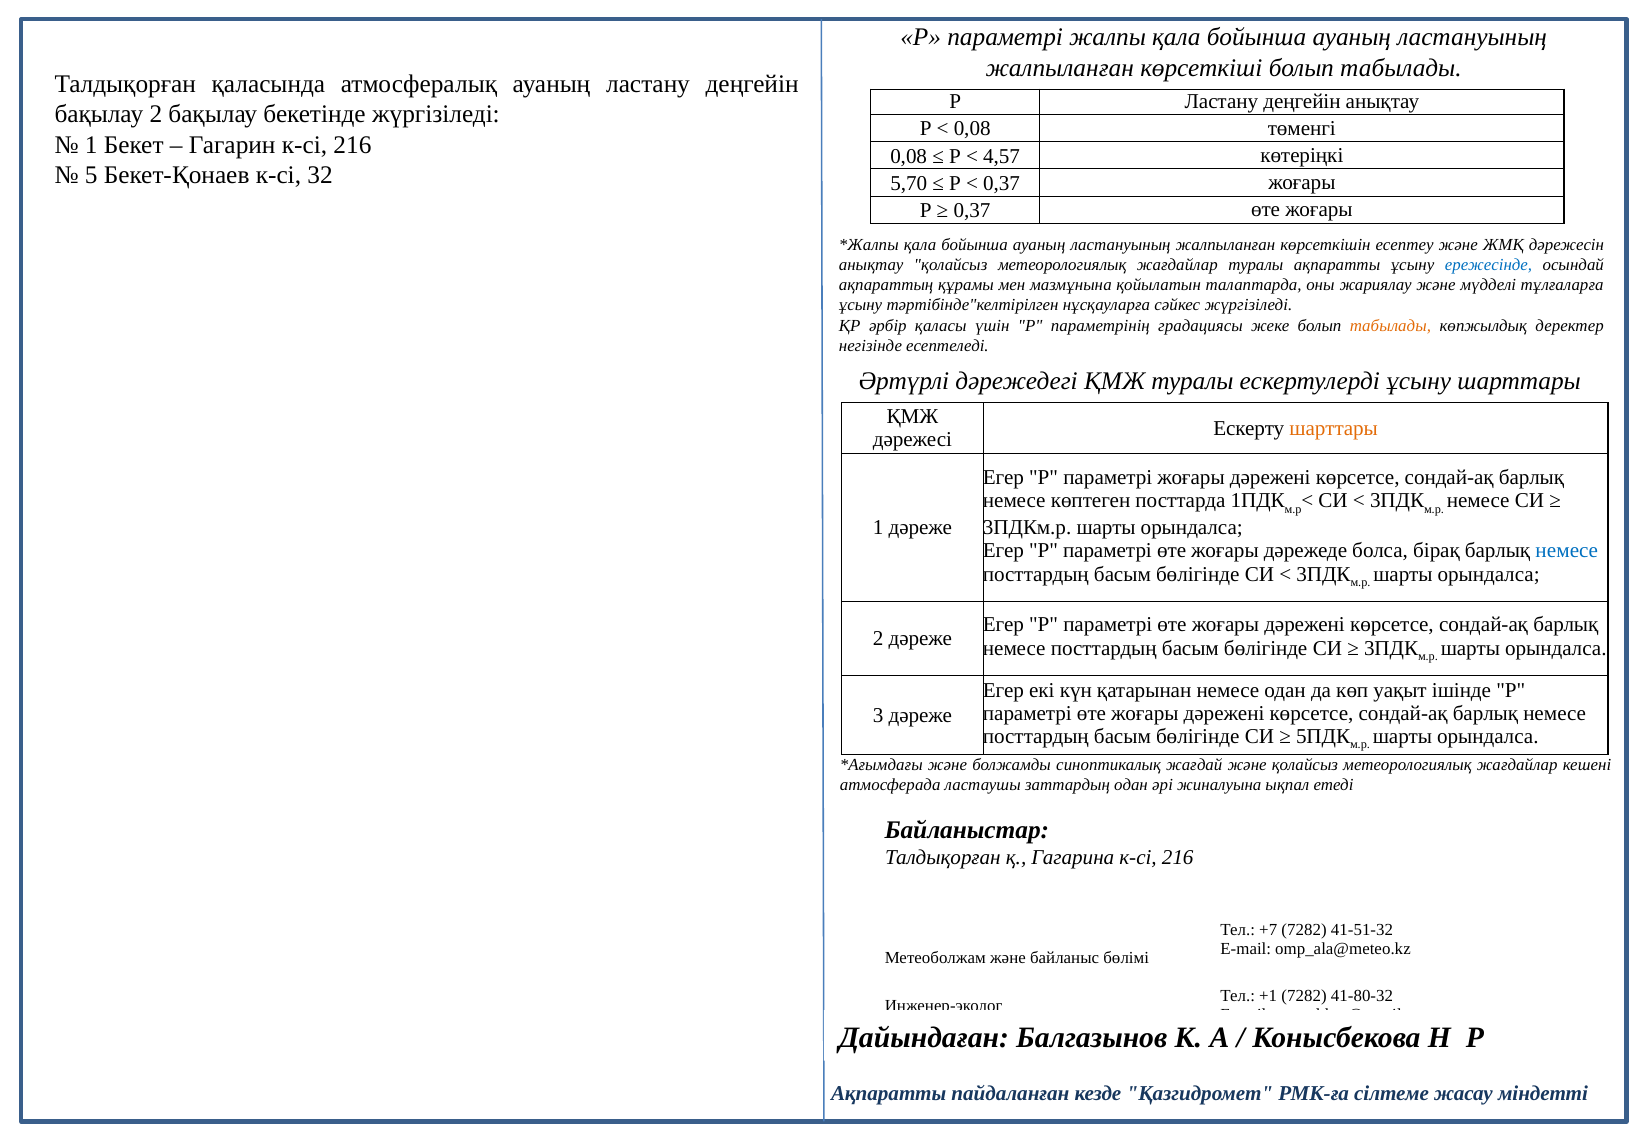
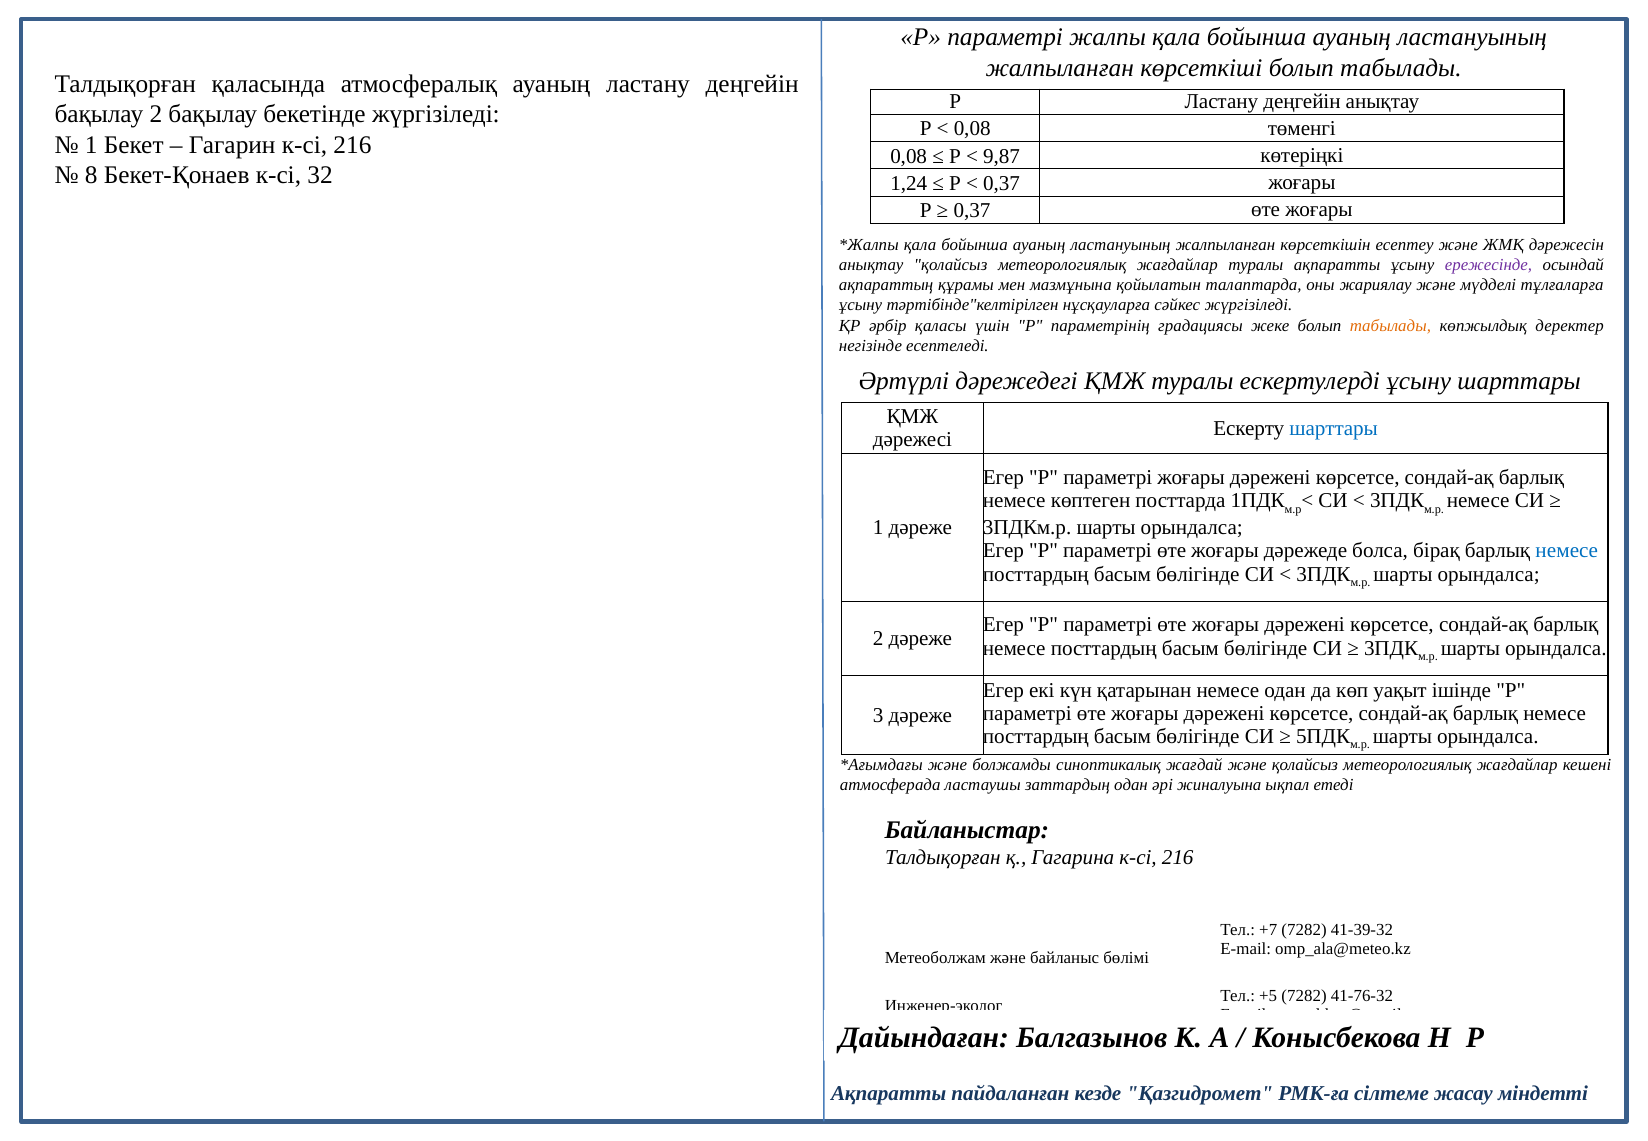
4,57: 4,57 -> 9,87 (1002, 156)
5: 5 -> 8 (91, 175)
5,70: 5,70 -> 1,24 (909, 183)
ережесінде colour: blue -> purple (1488, 265)
шарттары colour: orange -> blue (1334, 428)
41-51-32: 41-51-32 -> 41-39-32 (1362, 930)
+1: +1 -> +5 (1268, 996)
41-80-32: 41-80-32 -> 41-76-32 (1362, 996)
